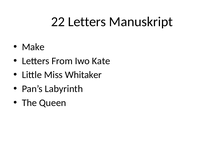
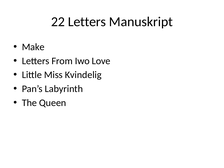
Kate: Kate -> Love (101, 61)
Whitaker: Whitaker -> Kvindelig (83, 75)
